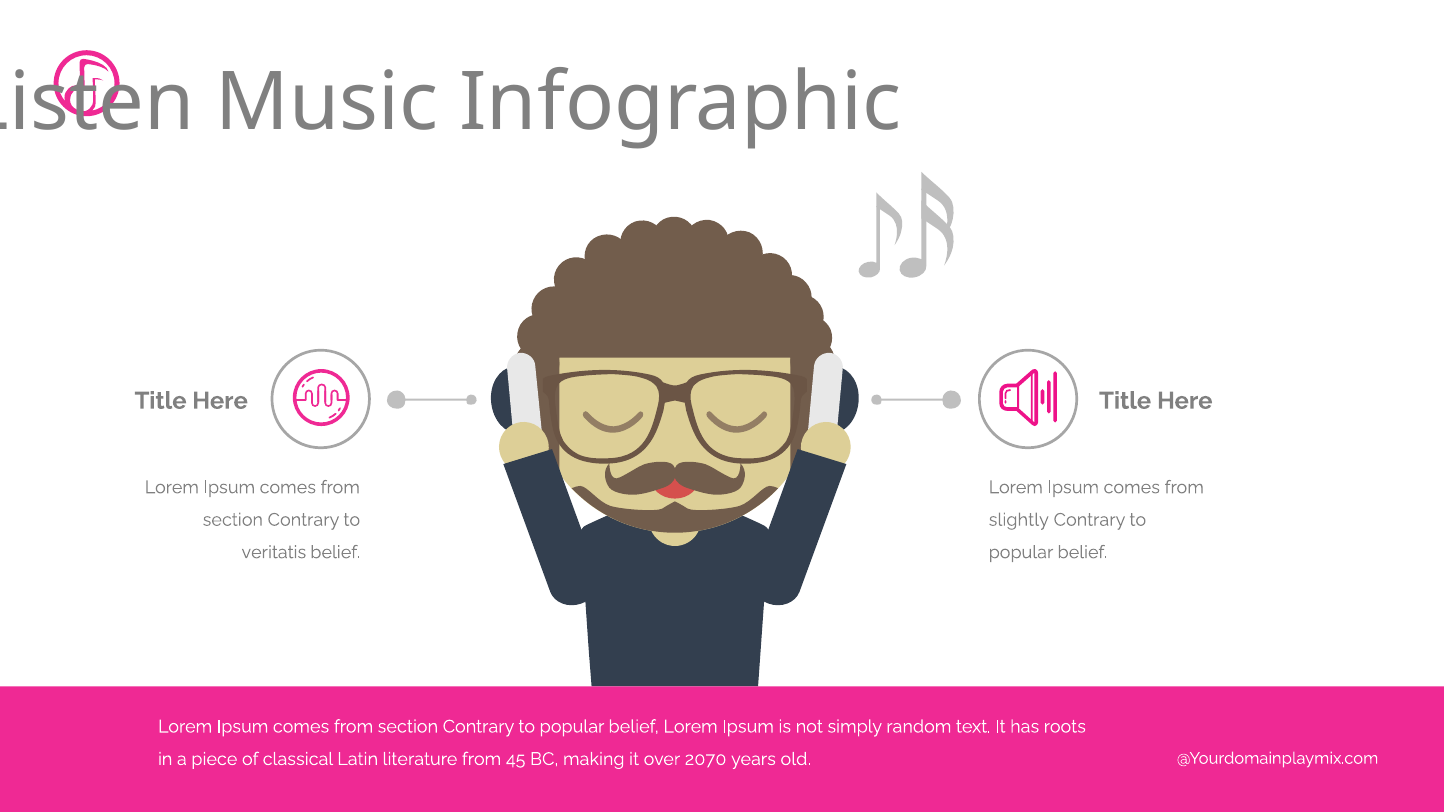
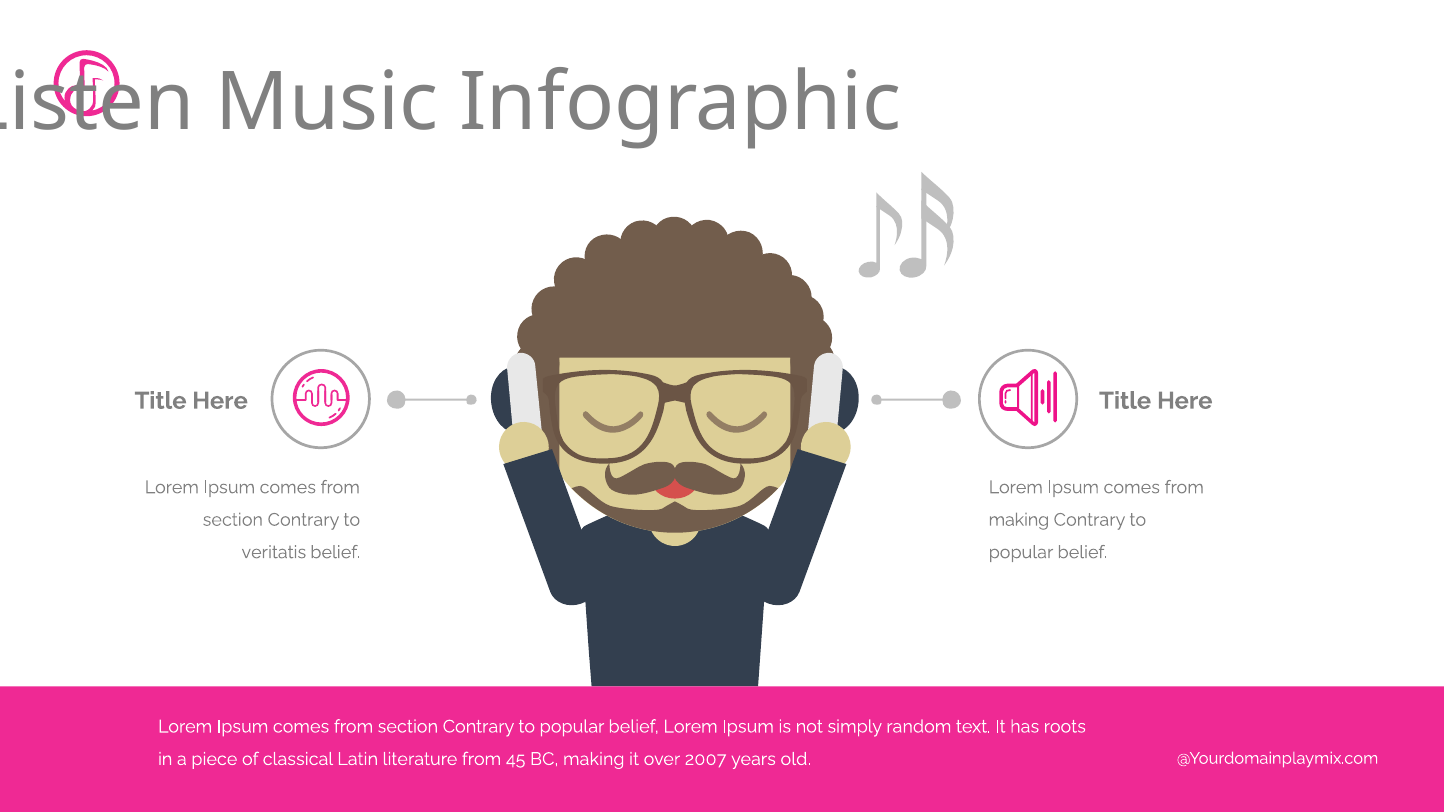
slightly: slightly -> making (1019, 520)
2070: 2070 -> 2007 (706, 759)
